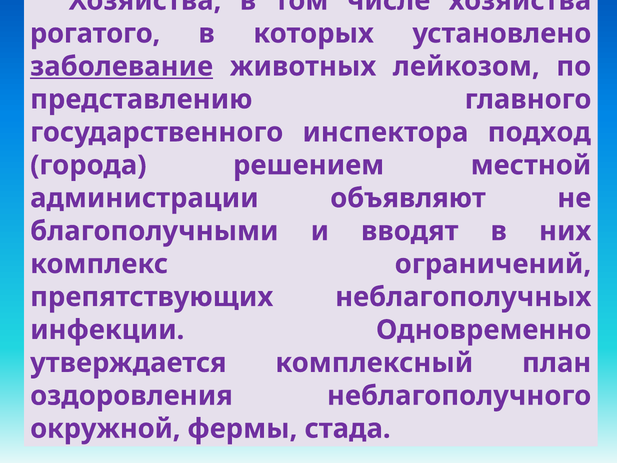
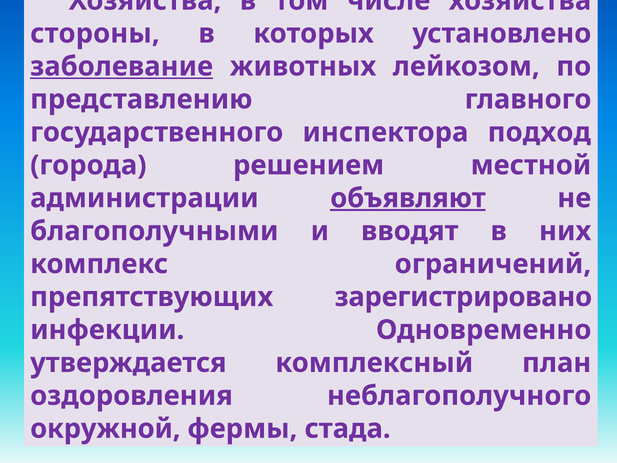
рогатого: рогатого -> стороны (95, 34)
объявляют underline: none -> present (408, 198)
неблагополучных: неблагополучных -> зарегистрировано (463, 297)
